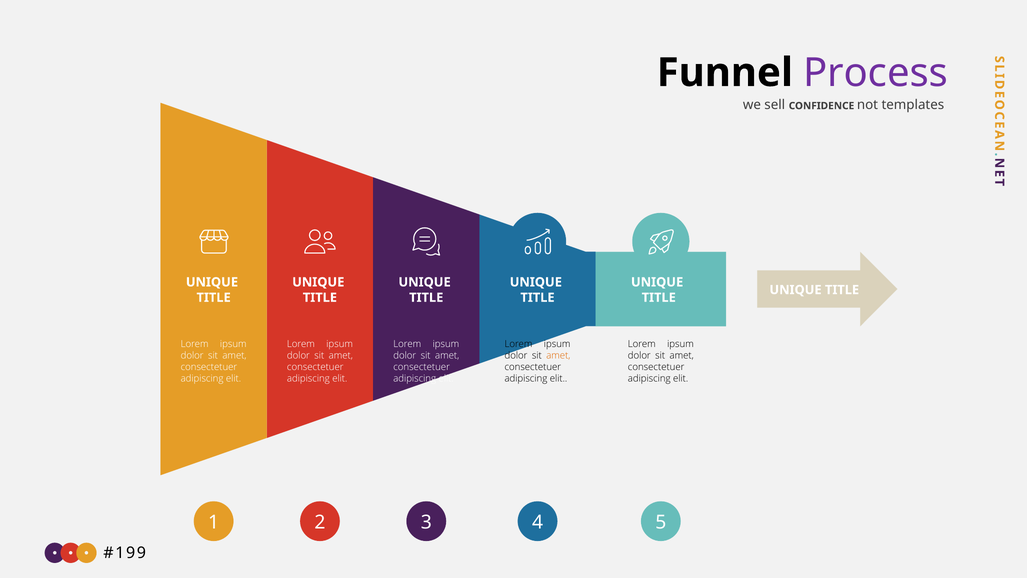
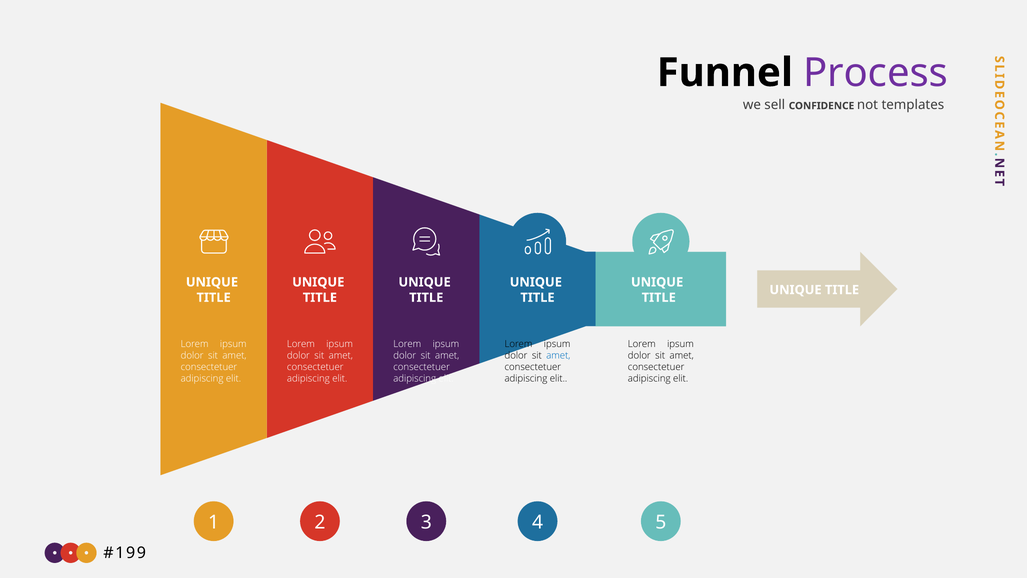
amet colour: orange -> blue (558, 355)
